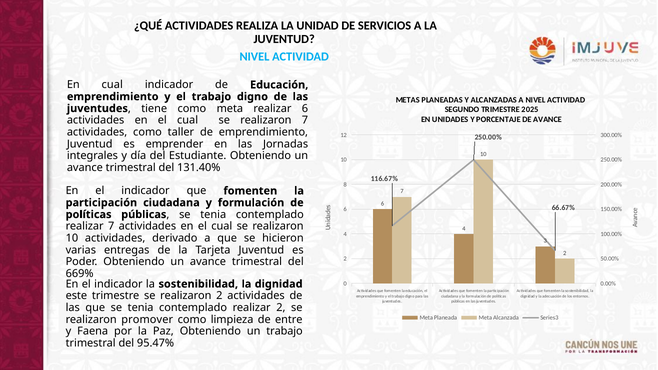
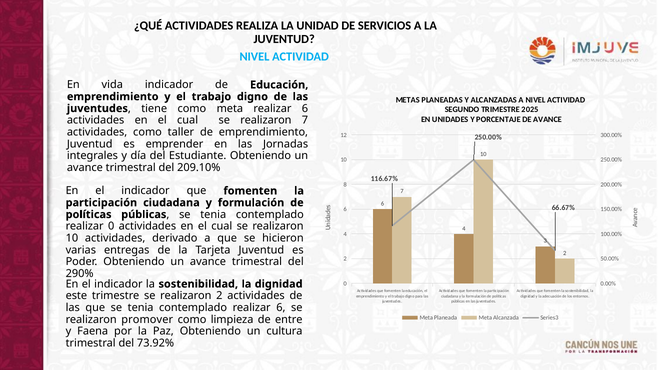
En cual: cual -> vida (112, 85)
131.40%: 131.40% -> 209.10% (199, 168)
realizar 7: 7 -> 0 (111, 226)
669%: 669% -> 290% (80, 274)
contemplado realizar 2: 2 -> 6 (281, 308)
un trabajo: trabajo -> cultura (284, 331)
95.47%: 95.47% -> 73.92% (156, 343)
